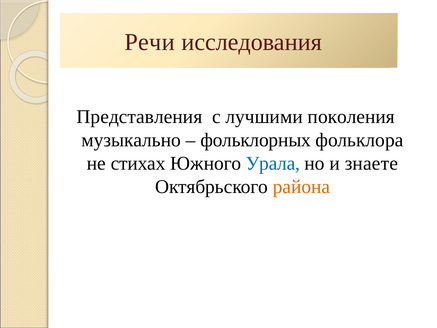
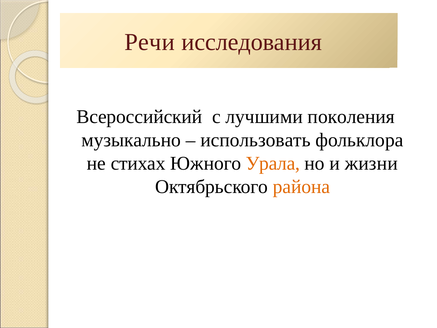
Представления: Представления -> Всероссийский (139, 117)
фольклорных: фольклорных -> использовать (256, 140)
Урала colour: blue -> orange (273, 163)
знаете: знаете -> жизни (371, 163)
